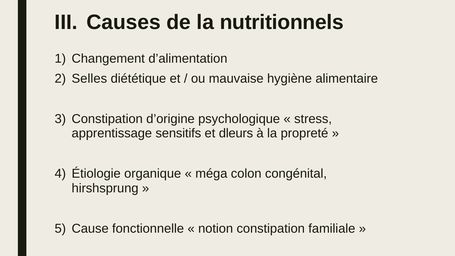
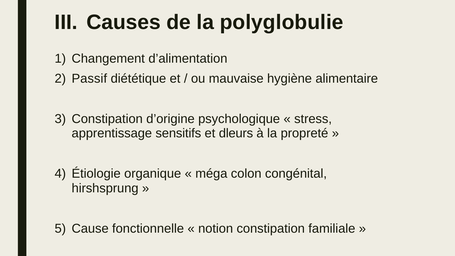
nutritionnels: nutritionnels -> polyglobulie (282, 22)
Selles: Selles -> Passif (89, 79)
